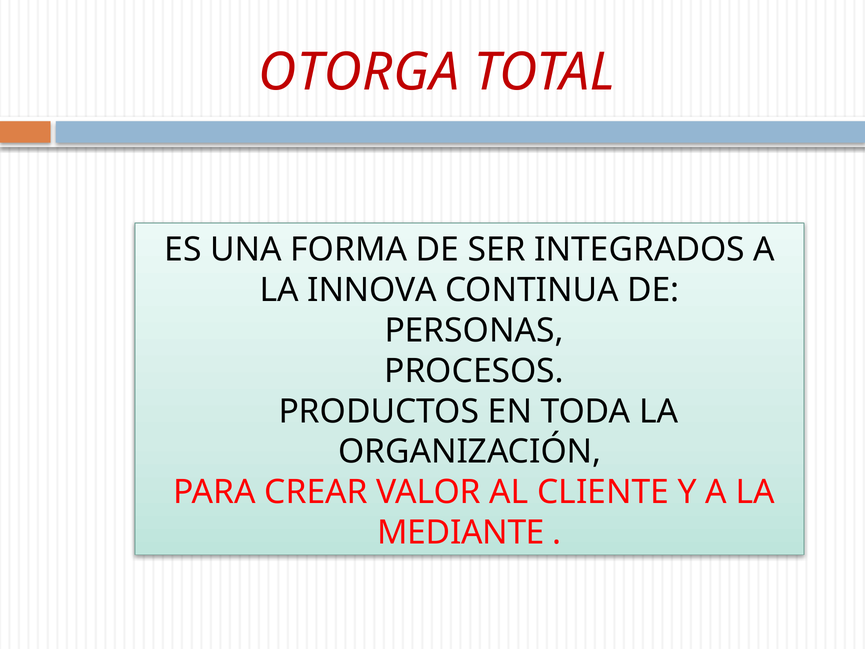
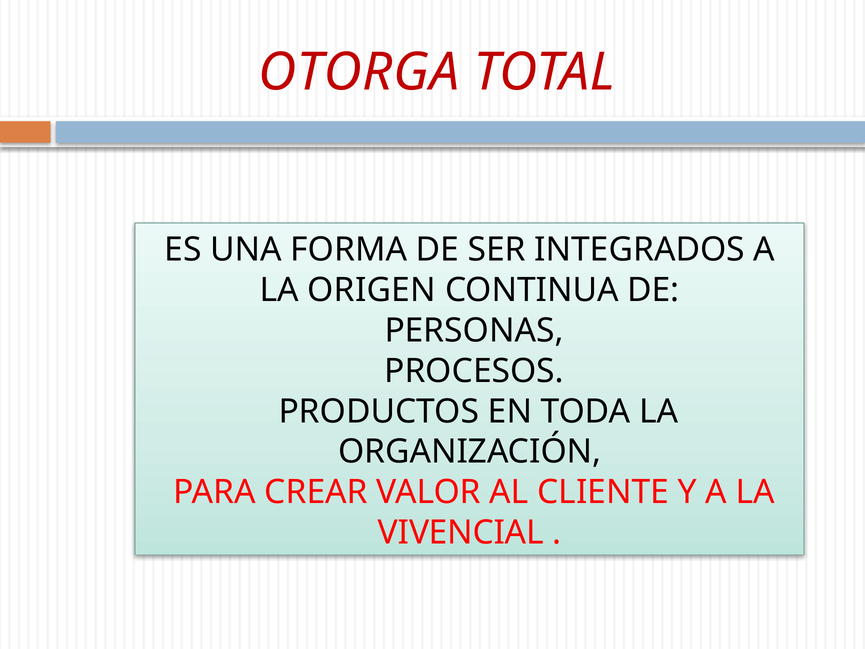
INNOVA: INNOVA -> ORIGEN (372, 290)
MEDIANTE: MEDIANTE -> VIVENCIAL (461, 532)
